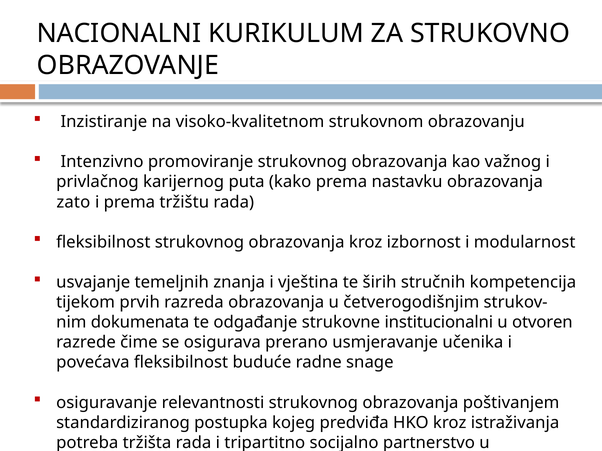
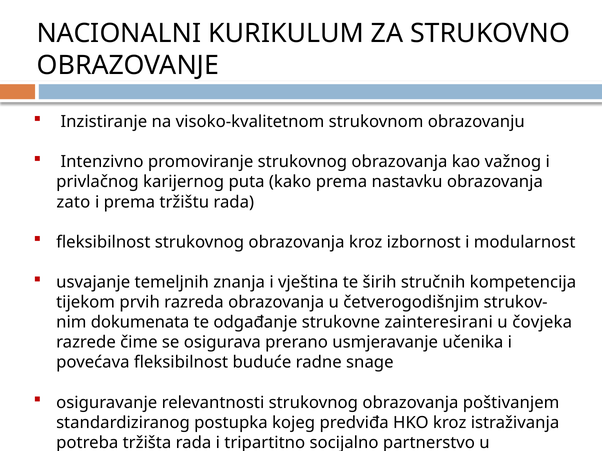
institucionalni: institucionalni -> zainteresirani (439, 323)
otvoren: otvoren -> čovjeka (542, 323)
